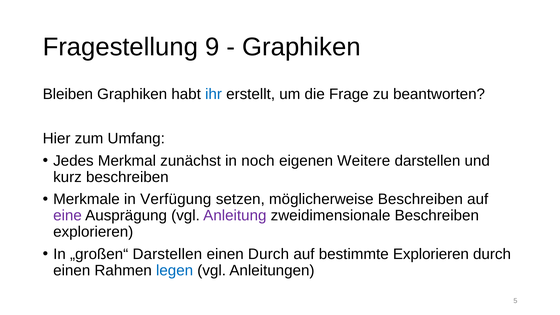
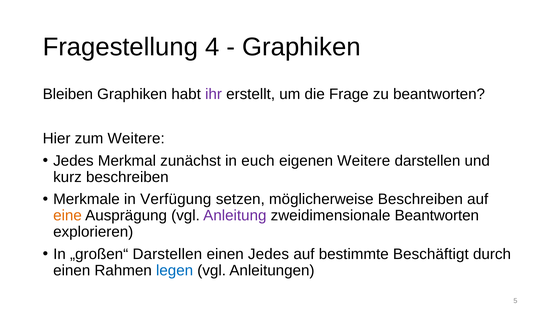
9: 9 -> 4 (212, 47)
ihr colour: blue -> purple (214, 94)
zum Umfang: Umfang -> Weitere (136, 138)
noch: noch -> euch (258, 161)
eine colour: purple -> orange (68, 216)
zweidimensionale Beschreiben: Beschreiben -> Beantworten (437, 216)
einen Durch: Durch -> Jedes (269, 254)
bestimmte Explorieren: Explorieren -> Beschäftigt (431, 254)
